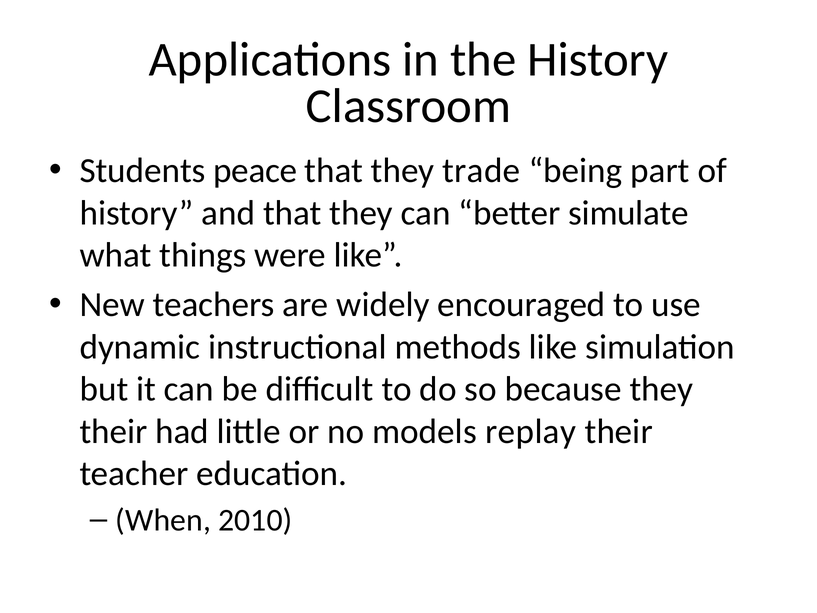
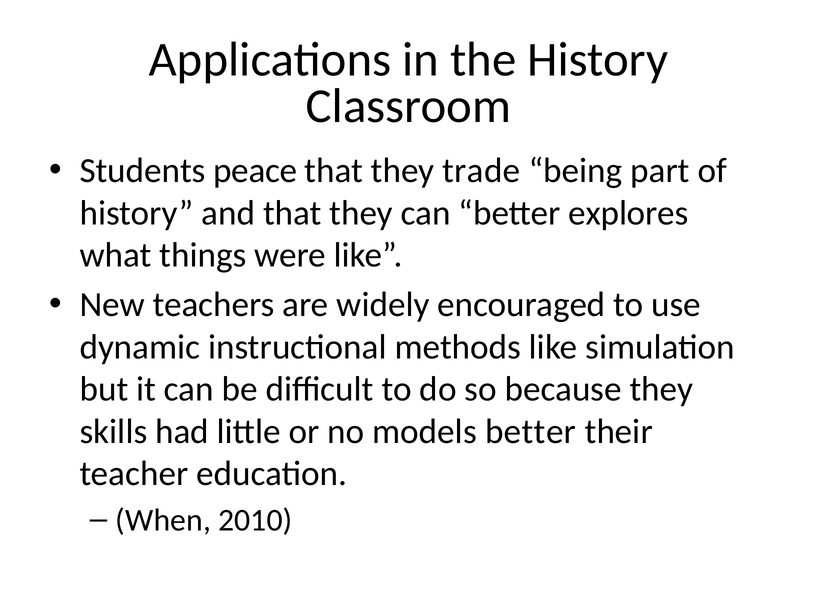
simulate: simulate -> explores (628, 213)
their: their -> skills (113, 431)
models replay: replay -> better (531, 431)
